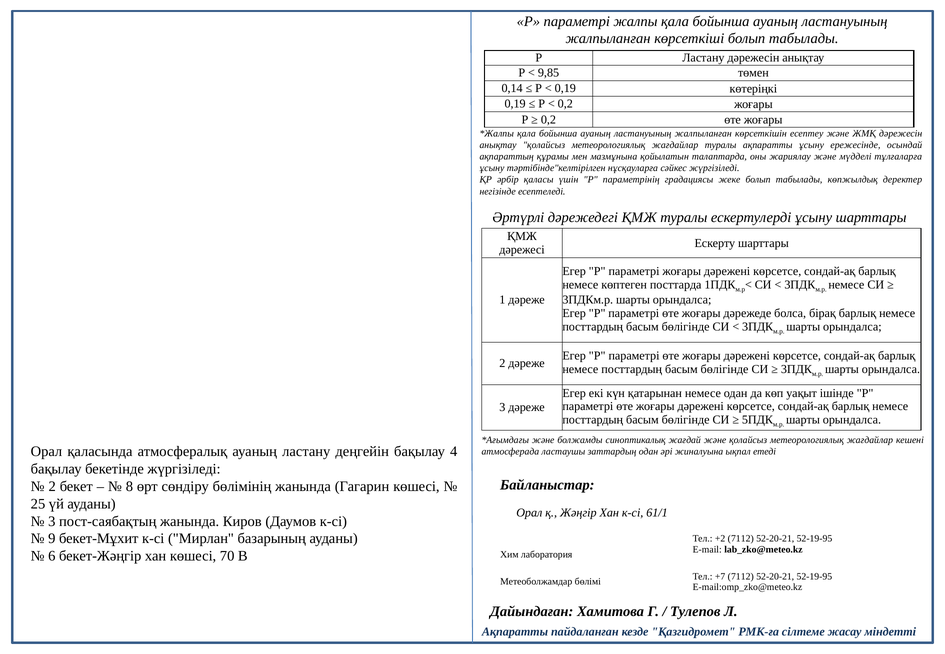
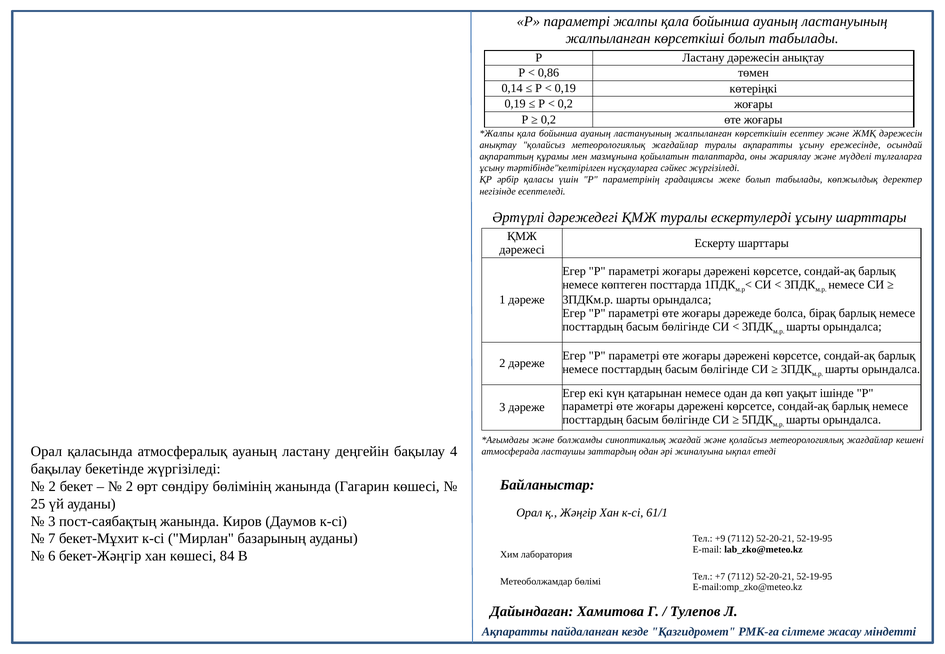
9,85: 9,85 -> 0,86 (549, 73)
8: 8 -> 2 (129, 487)
9: 9 -> 7 (52, 539)
+2: +2 -> +9 (720, 539)
70: 70 -> 84 (227, 556)
